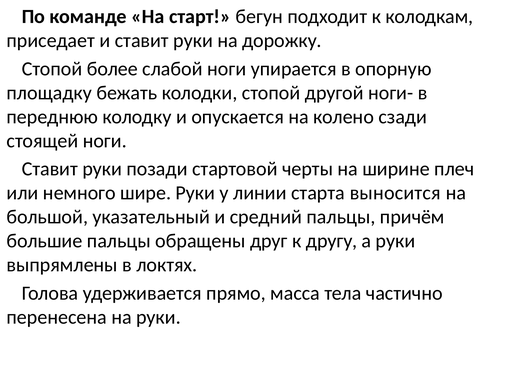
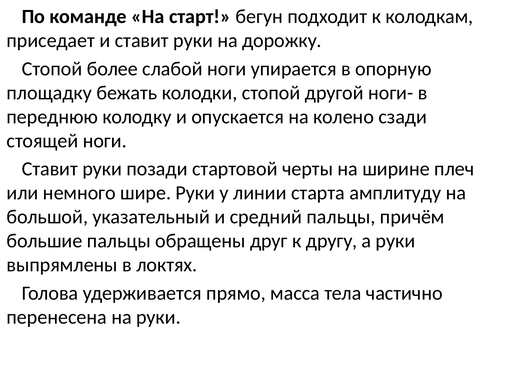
выносится: выносится -> амплитуду (395, 193)
